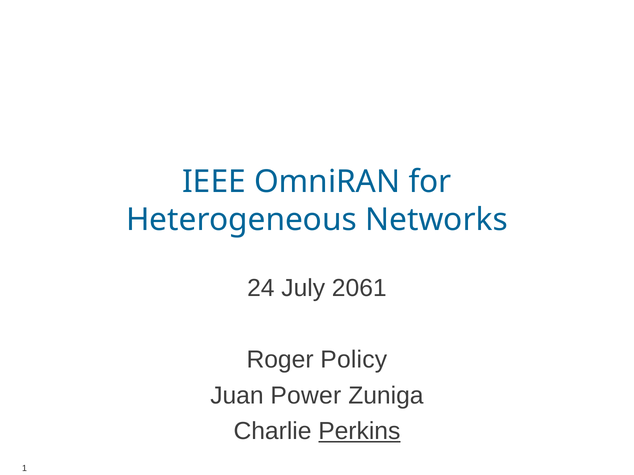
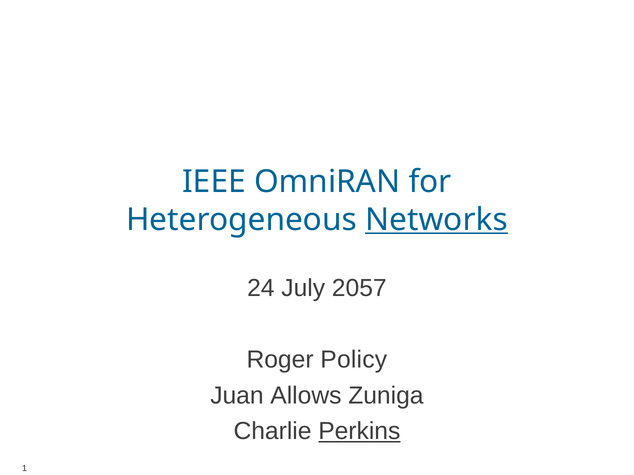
Networks underline: none -> present (437, 220)
2061: 2061 -> 2057 (359, 289)
Power: Power -> Allows (306, 396)
